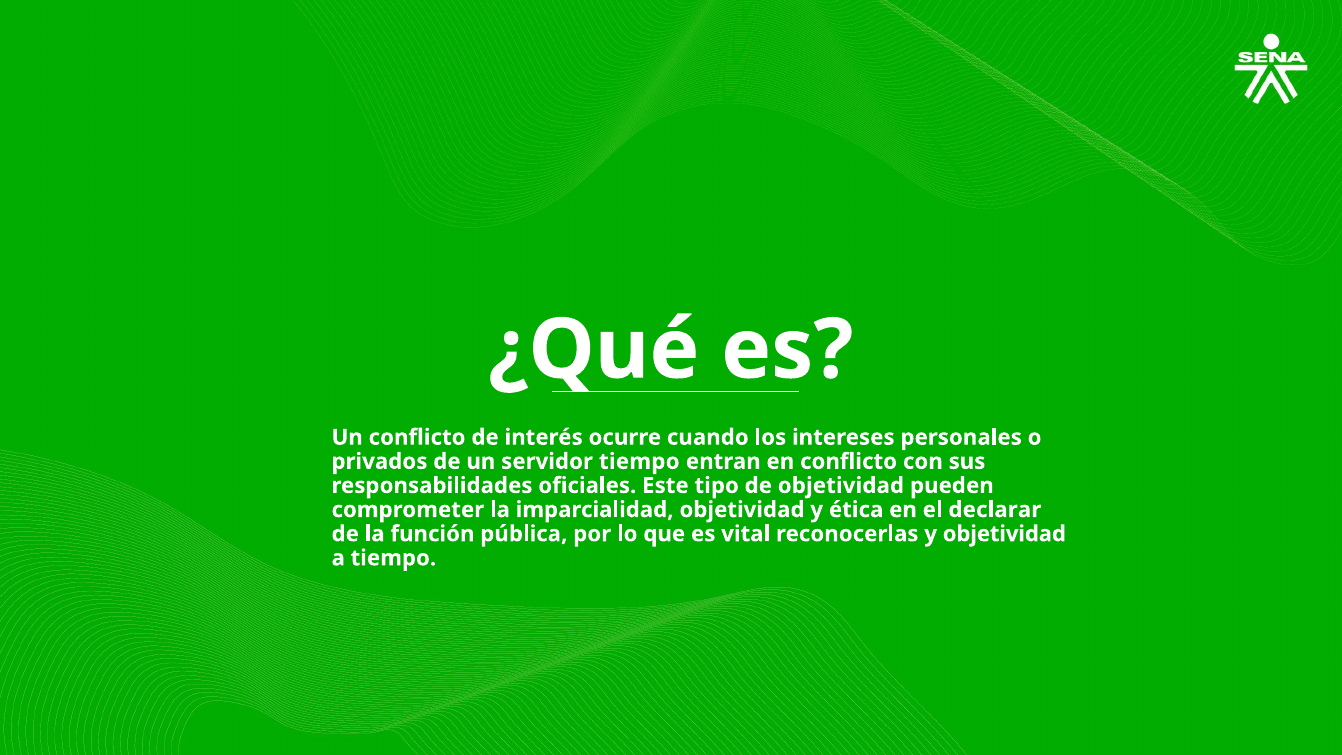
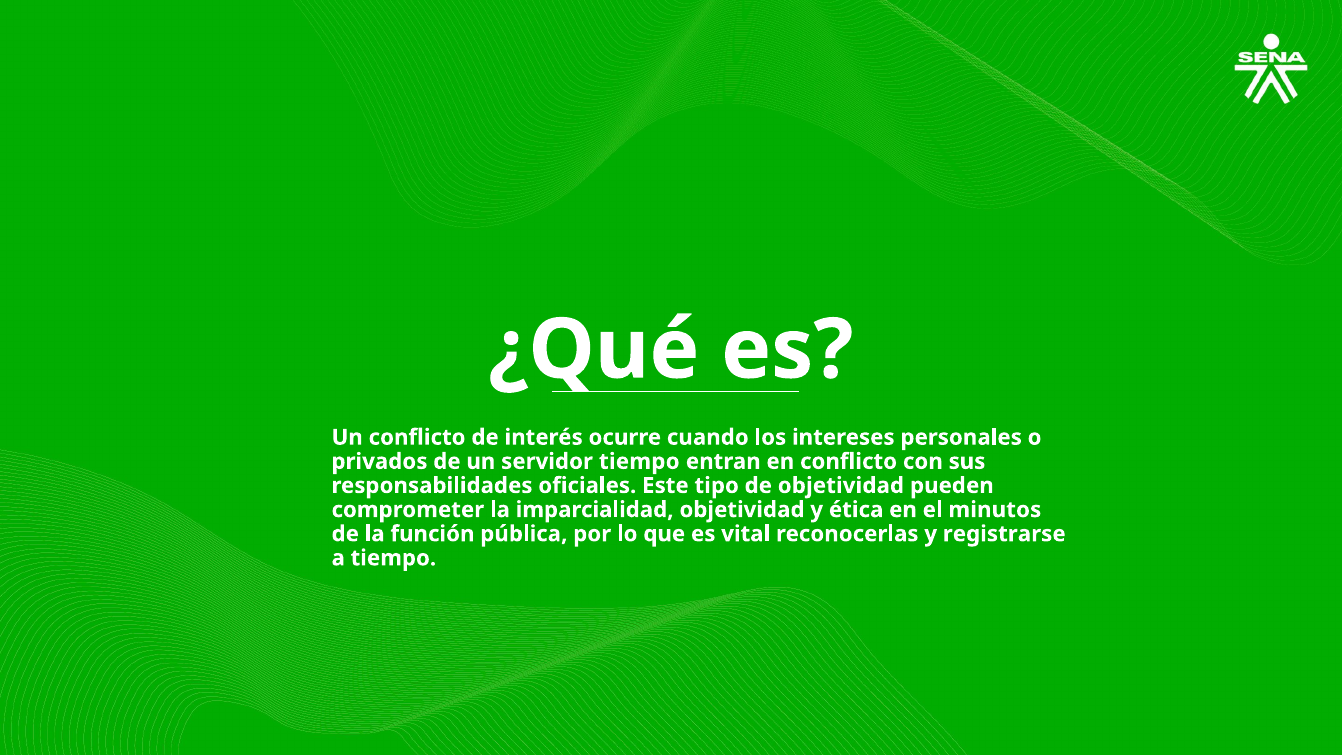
declarar: declarar -> minutos (995, 510)
y objetividad: objetividad -> registrarse (1004, 534)
